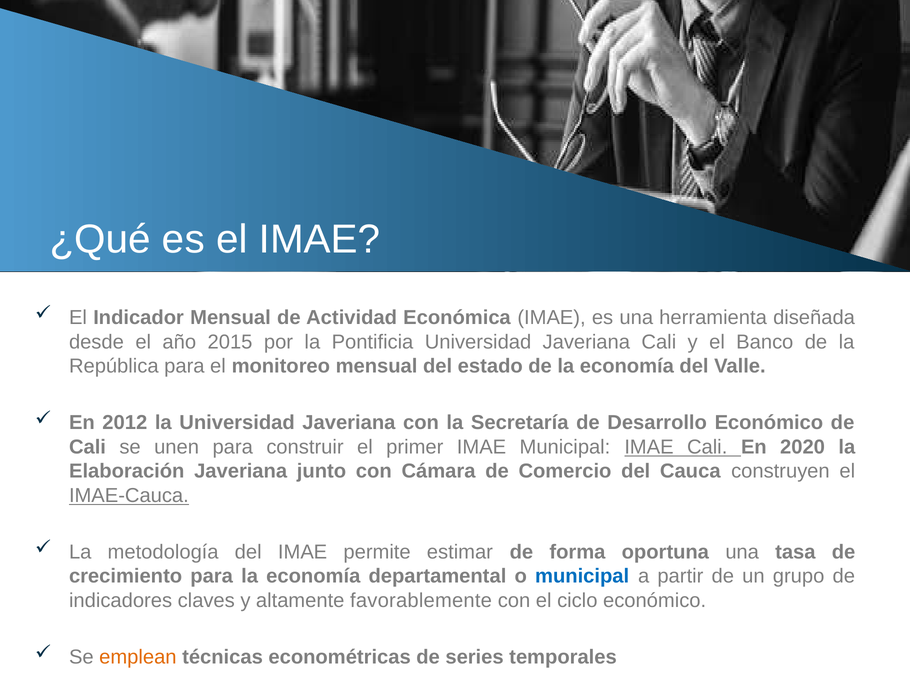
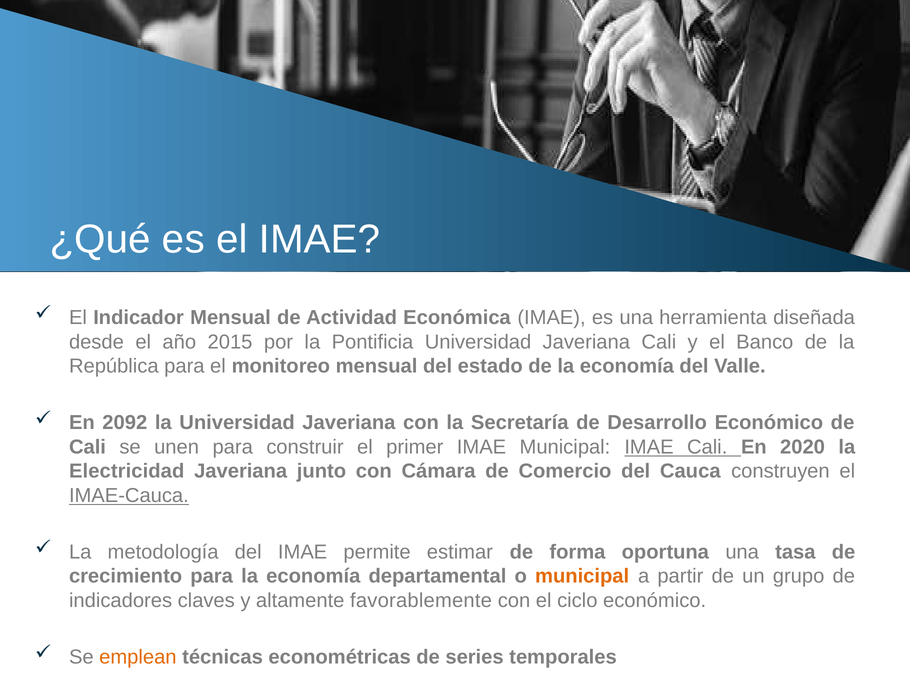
2012: 2012 -> 2092 (125, 423)
Elaboración: Elaboración -> Electricidad (127, 472)
municipal colour: blue -> orange (582, 577)
